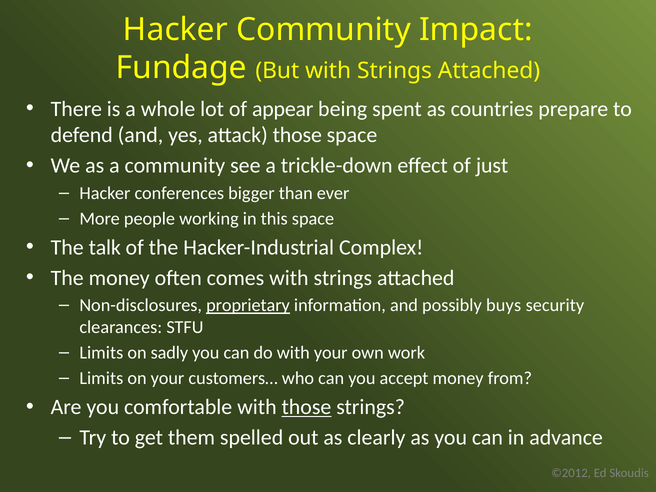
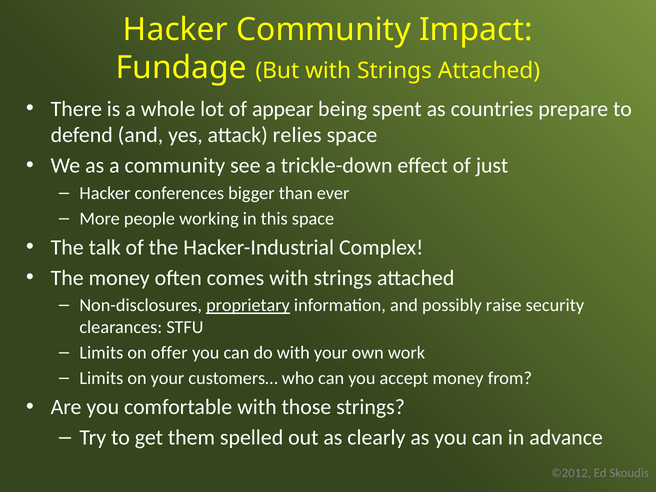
attack those: those -> relies (297, 135)
buys: buys -> raise (504, 305)
sadly: sadly -> offer (169, 353)
those underline: present -> none (306, 407)
